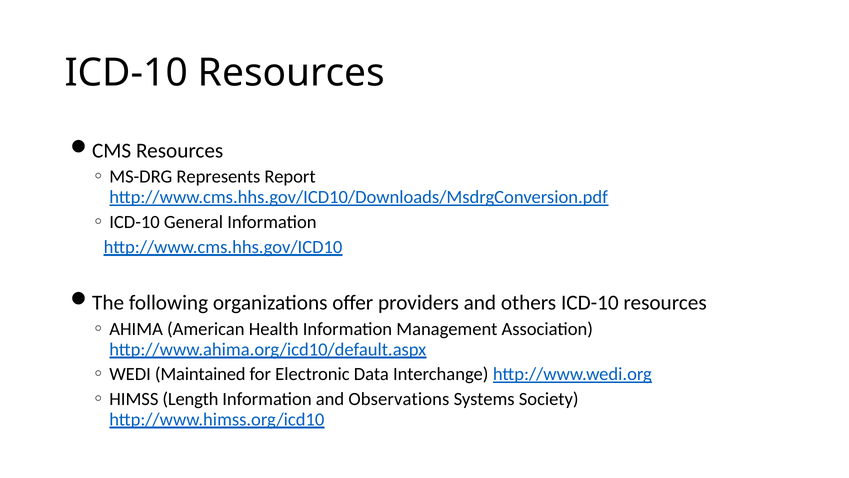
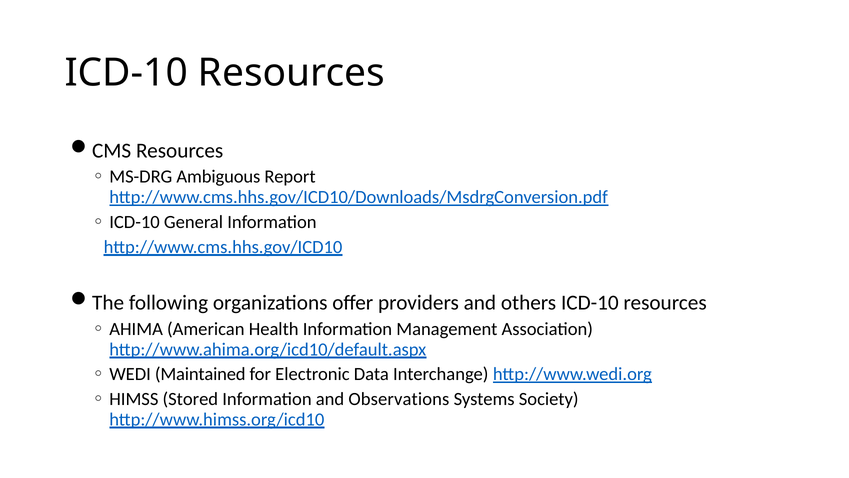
Represents: Represents -> Ambiguous (218, 177)
Length: Length -> Stored (190, 399)
